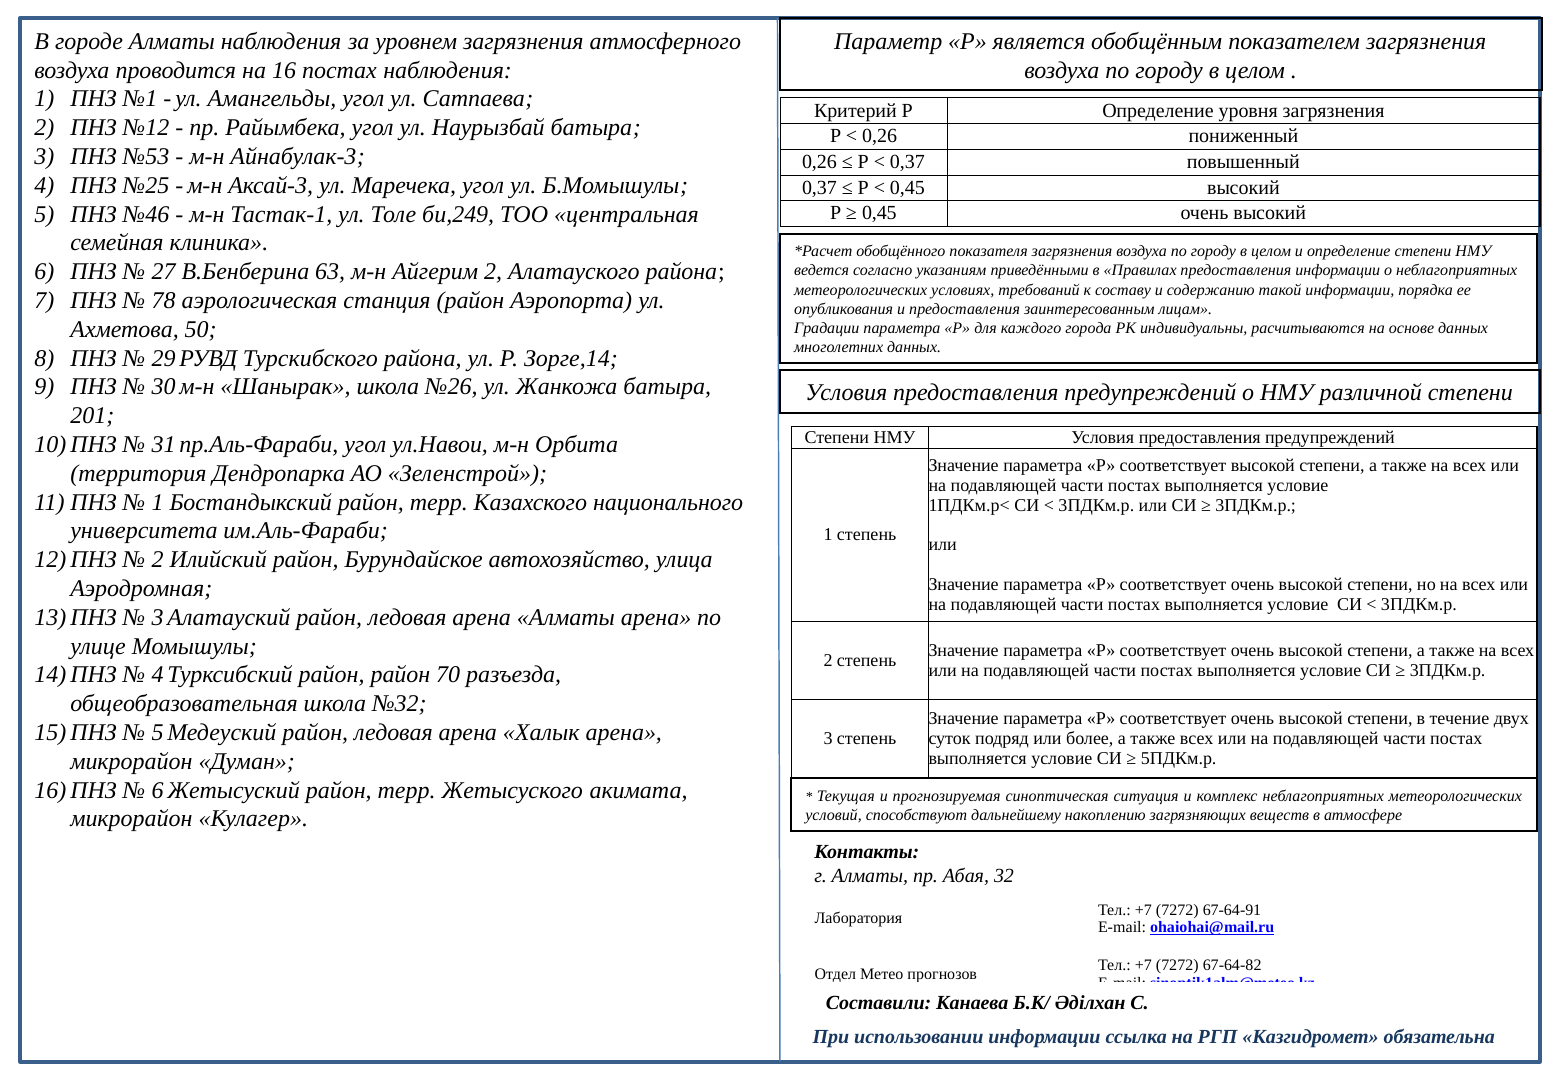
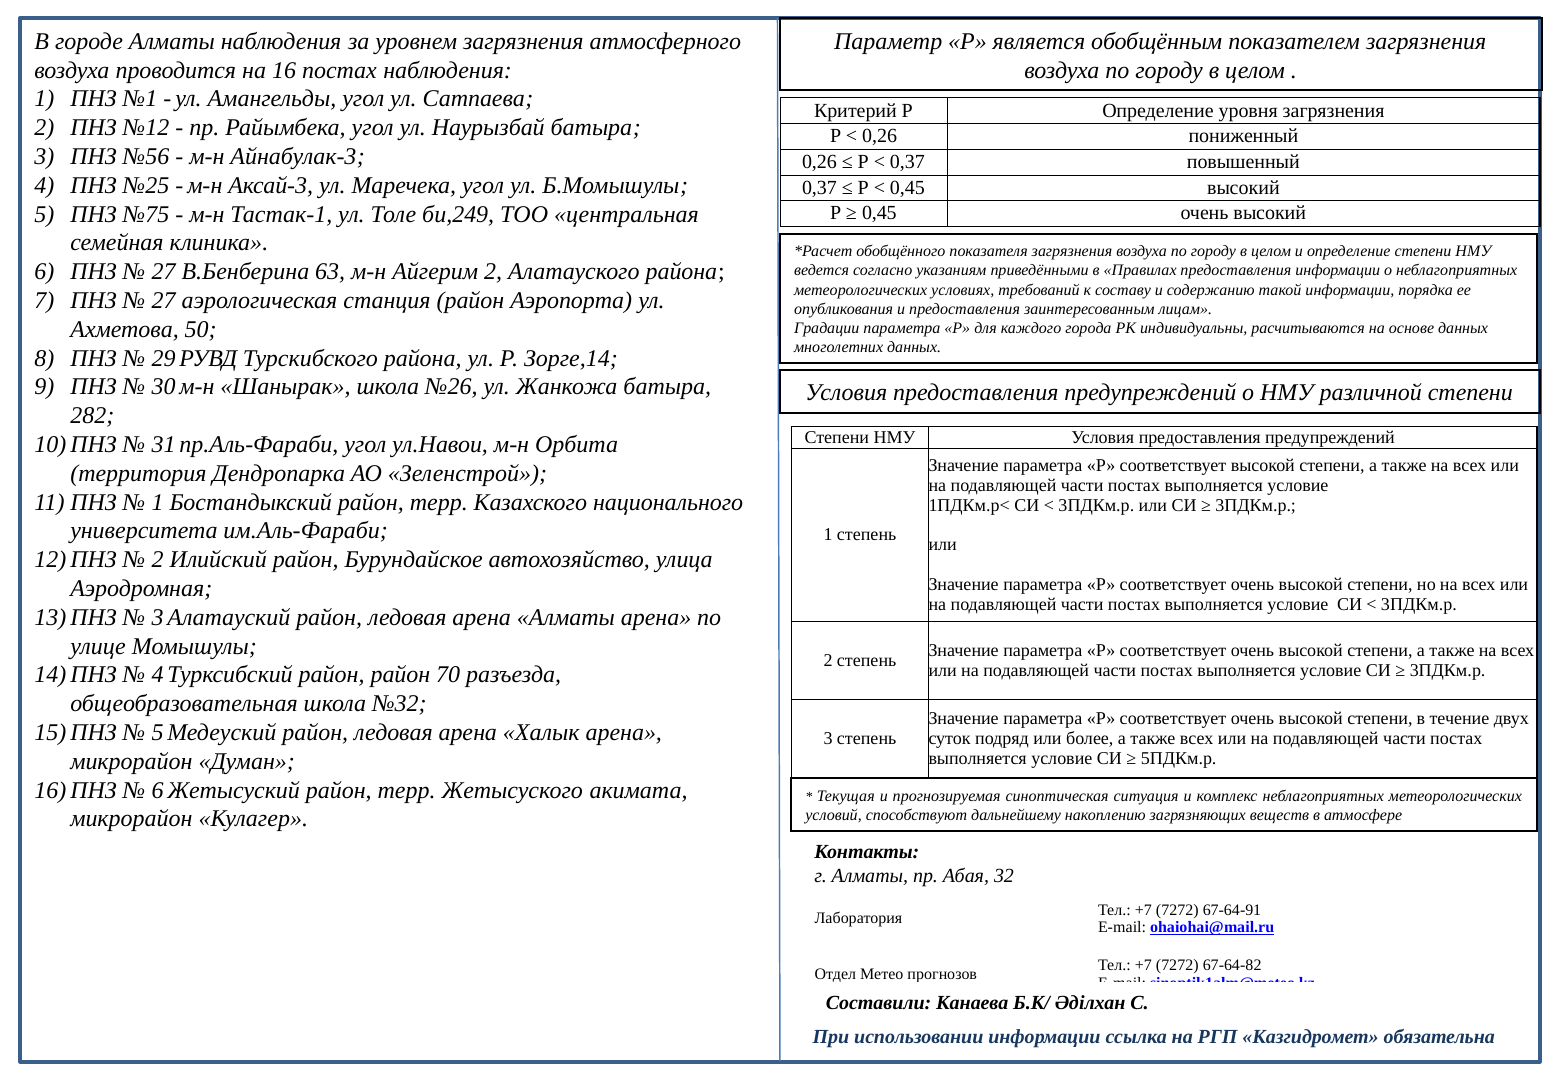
№53: №53 -> №56 (146, 157)
№46: №46 -> №75 (146, 214)
78: 78 -> 27 (164, 301)
201: 201 -> 282 (92, 416)
